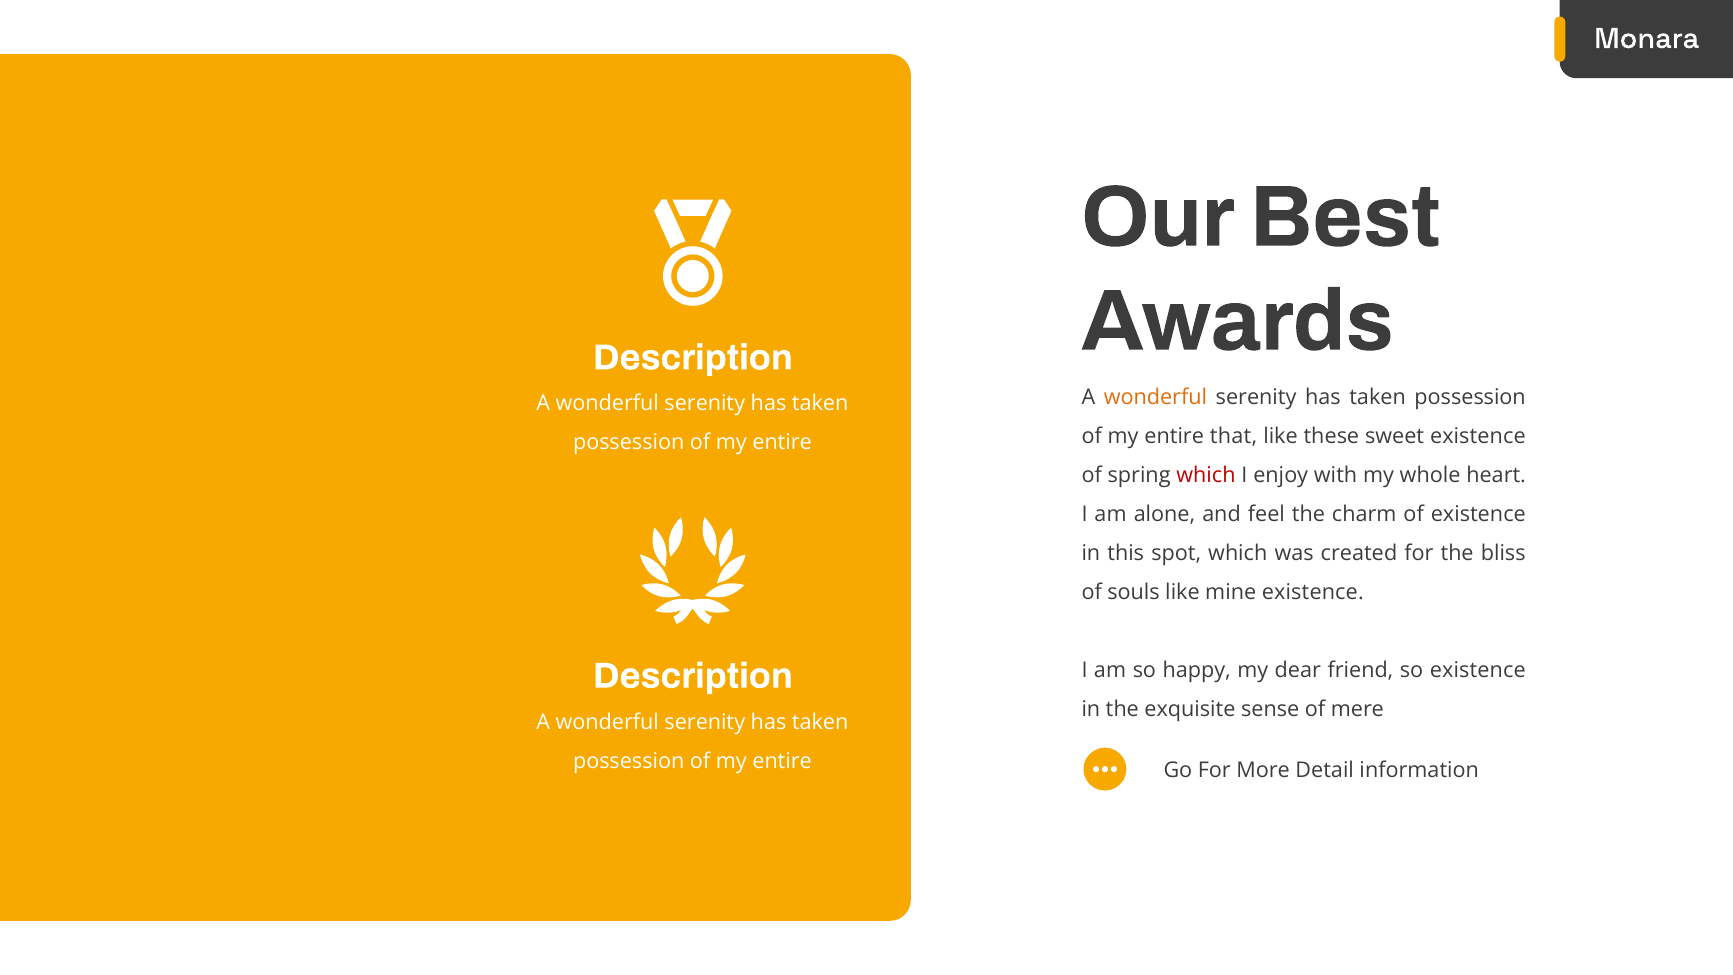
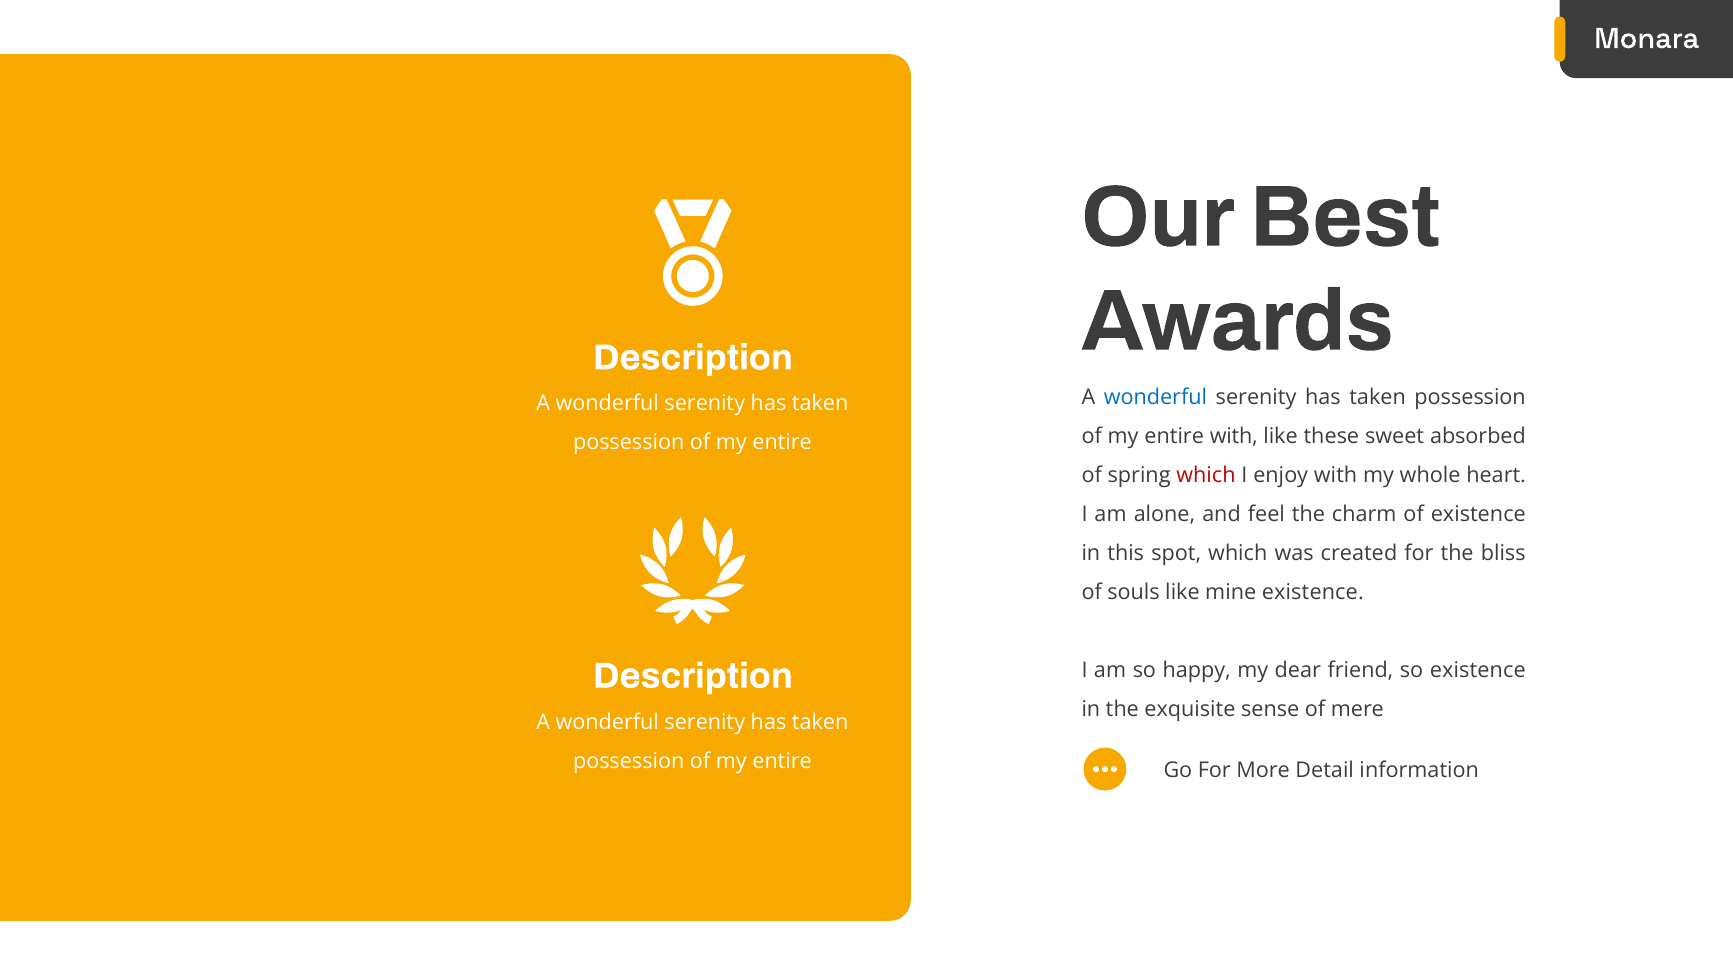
wonderful colour: orange -> blue (1155, 397)
entire that: that -> with (1234, 436)
sweet existence: existence -> absorbed (1478, 436)
